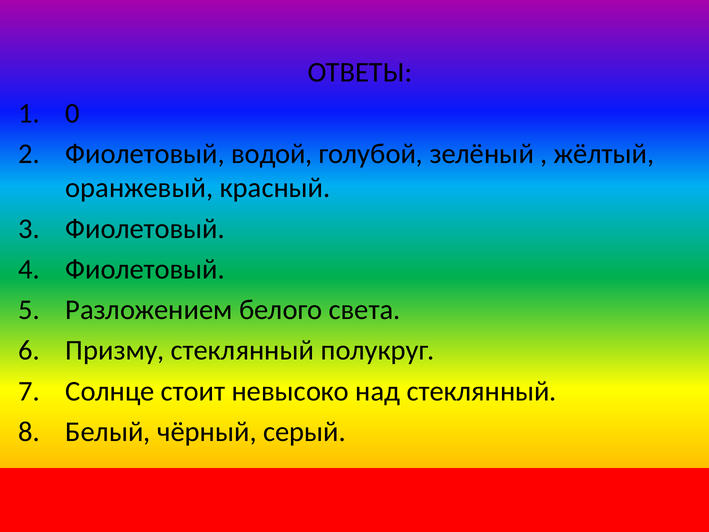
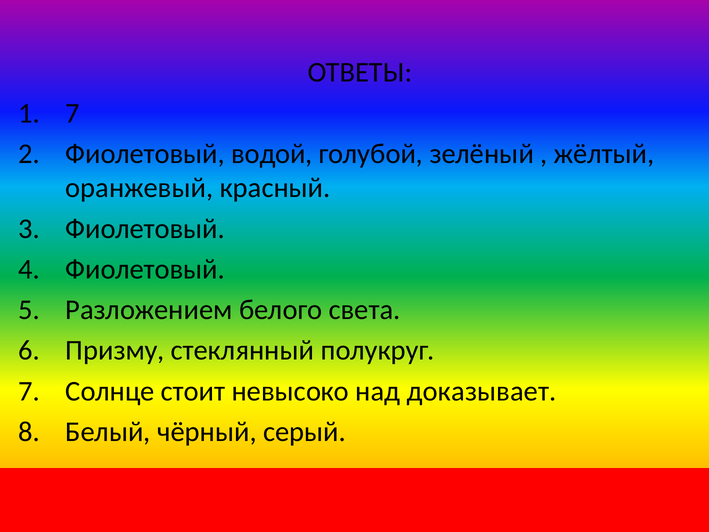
0: 0 -> 7 (73, 113)
над стеклянный: стеклянный -> доказывает (482, 391)
